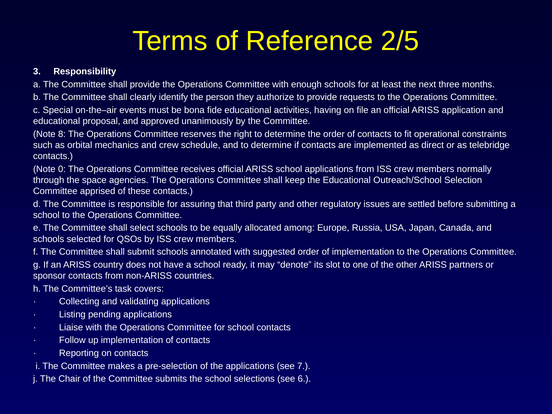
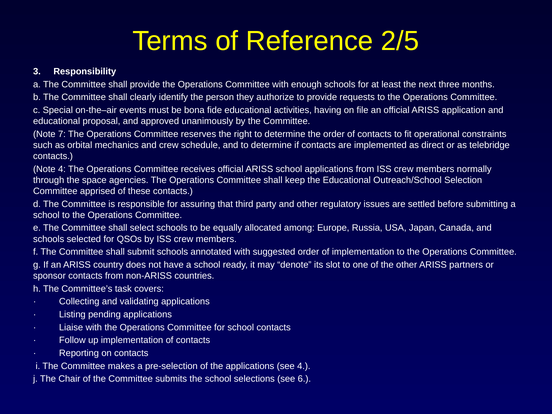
8: 8 -> 7 (62, 134)
Note 0: 0 -> 4 (62, 169)
see 7: 7 -> 4 (304, 366)
